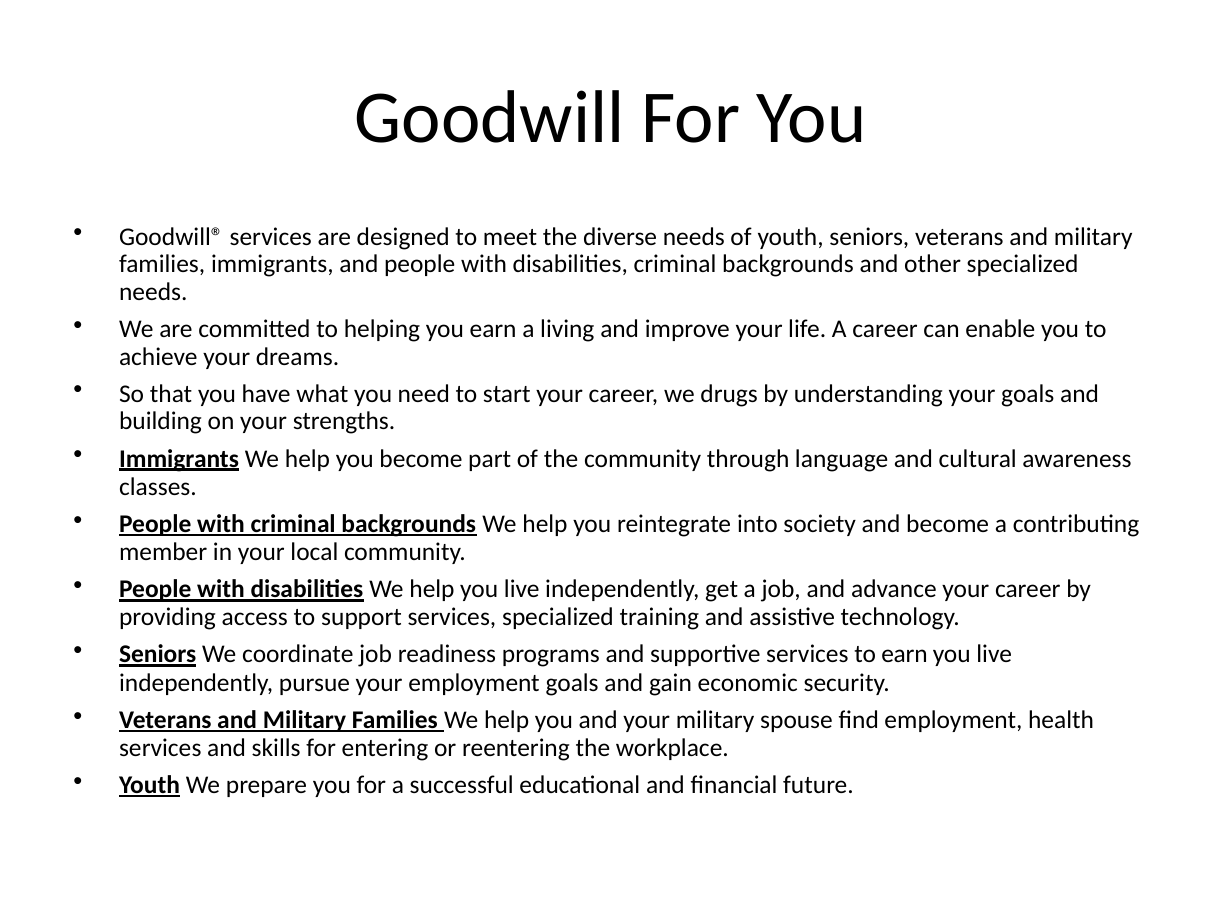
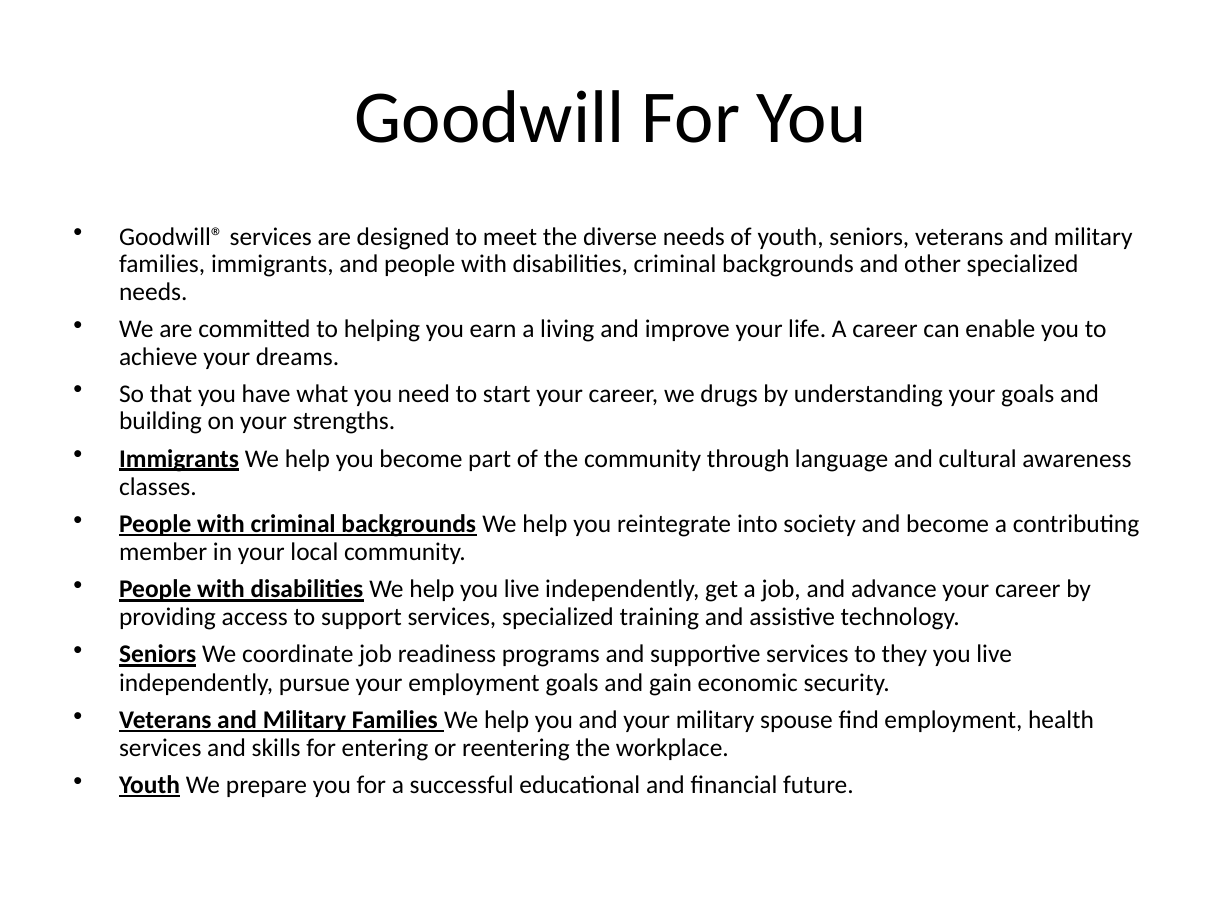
to earn: earn -> they (904, 655)
